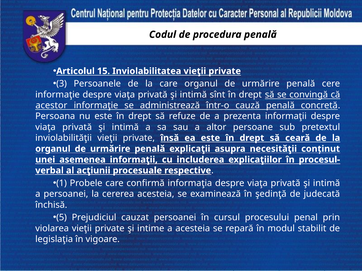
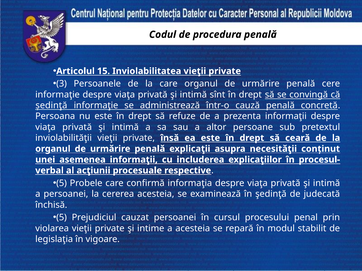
acestor: acestor -> şedinţă (51, 106)
1: 1 -> 5 (62, 183)
